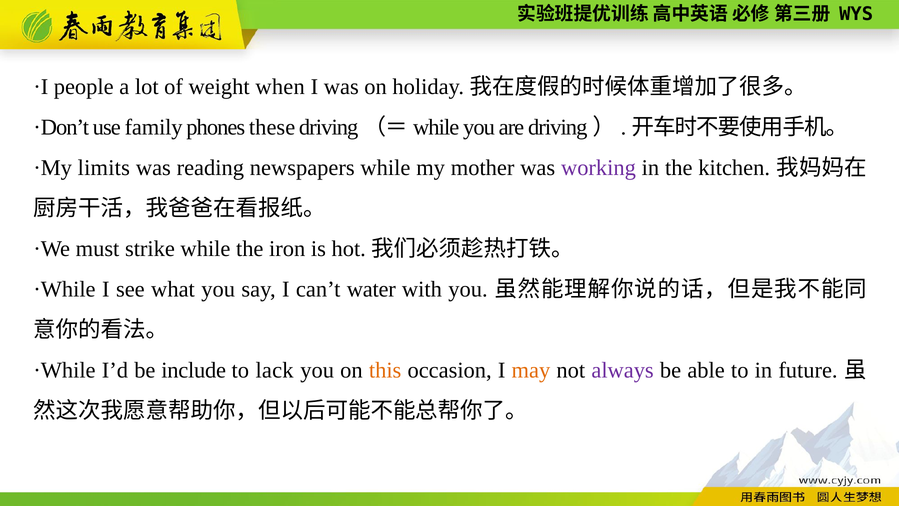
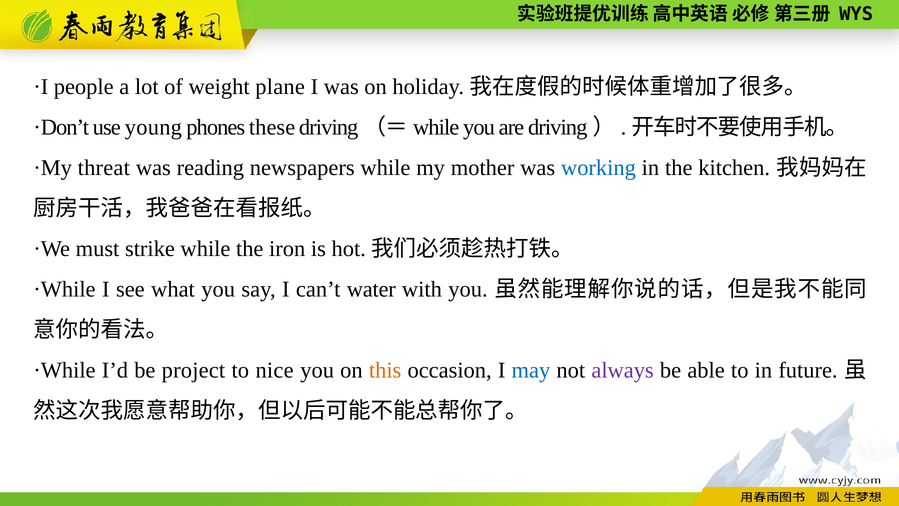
when: when -> plane (280, 87)
family: family -> young (153, 127)
limits: limits -> threat (104, 168)
working colour: purple -> blue (598, 168)
include: include -> project (193, 370)
lack: lack -> nice (275, 370)
may colour: orange -> blue (531, 370)
